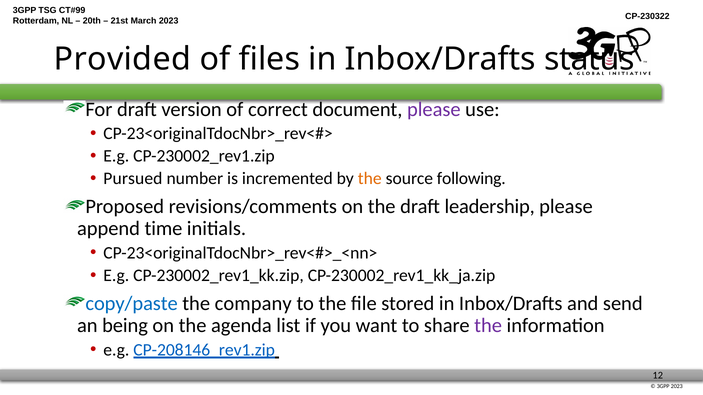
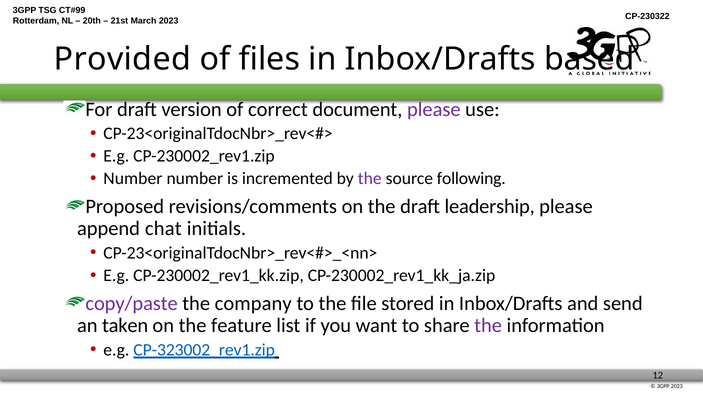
status: status -> based (589, 59)
Pursued: Pursued -> Number (133, 179)
the colour: orange -> purple (370, 179)
time: time -> chat (163, 229)
copy/paste colour: blue -> purple (132, 304)
being: being -> taken (125, 326)
agenda: agenda -> feature (241, 326)
CP-208146_rev1.zip: CP-208146_rev1.zip -> CP-323002_rev1.zip (204, 350)
